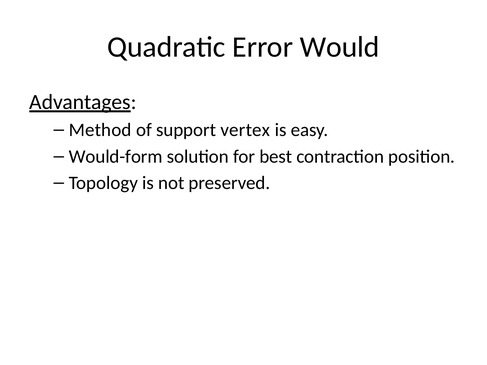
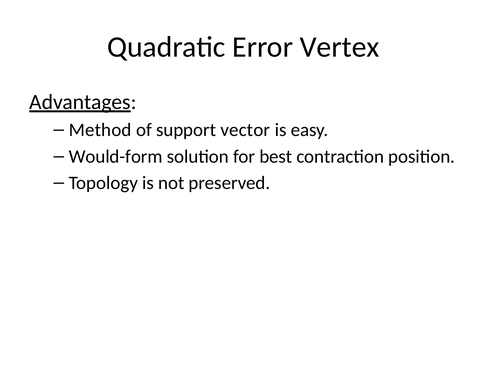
Would: Would -> Vertex (340, 47)
vertex: vertex -> vector (245, 130)
